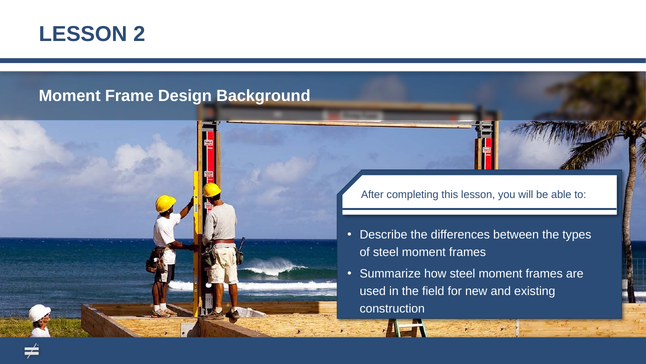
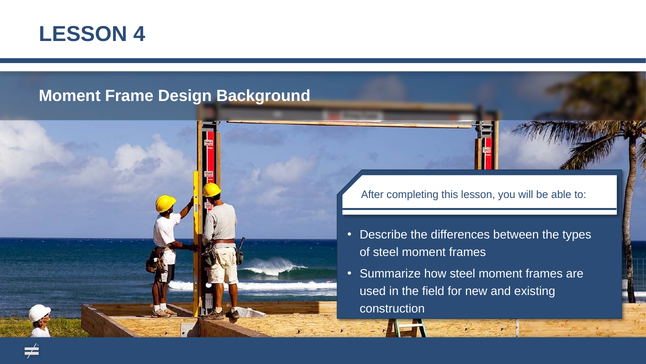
2: 2 -> 4 (139, 34)
